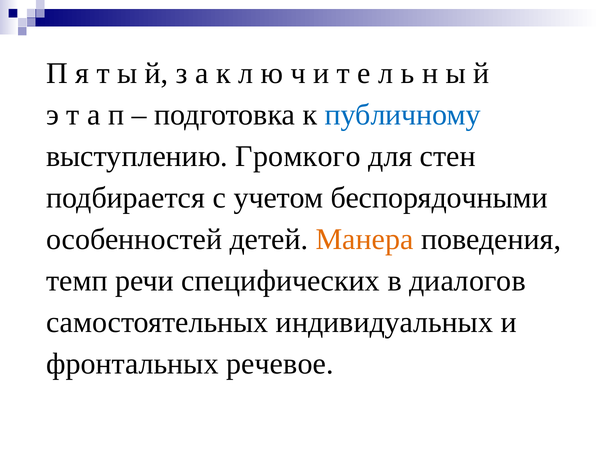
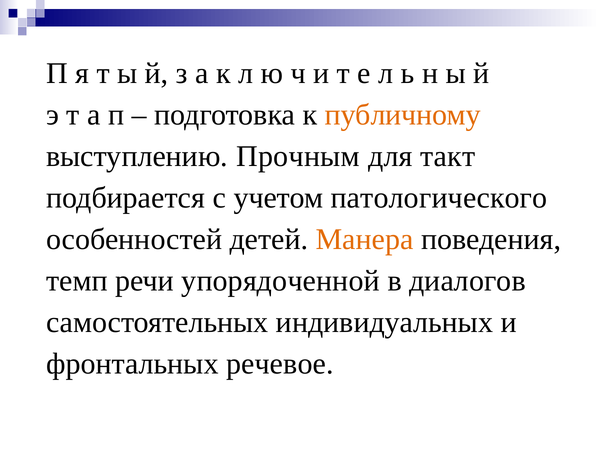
публичному colour: blue -> orange (403, 115)
Громкого: Громкого -> Прочным (298, 156)
стен: стен -> такт (448, 156)
беспорядочными: беспорядочными -> патологического (439, 198)
специфических: специфических -> упорядоченной (281, 281)
